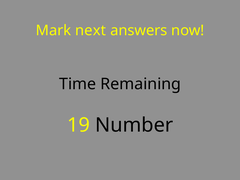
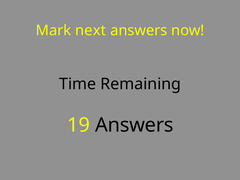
19 Number: Number -> Answers (134, 125)
